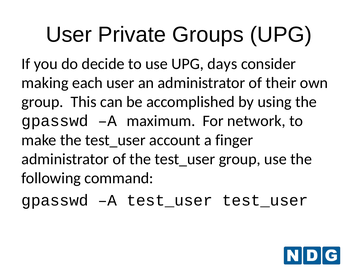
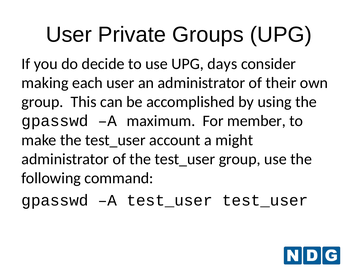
network: network -> member (257, 121)
finger: finger -> might (234, 140)
